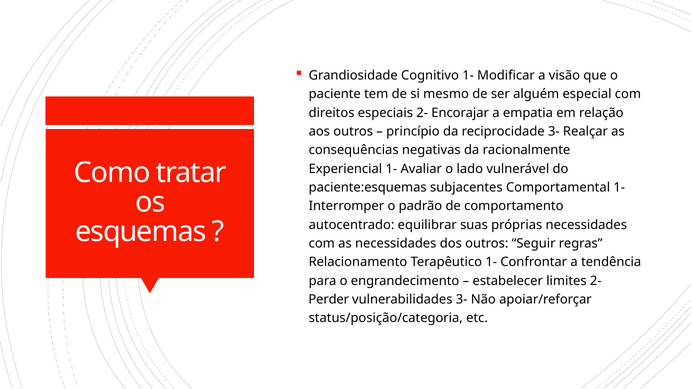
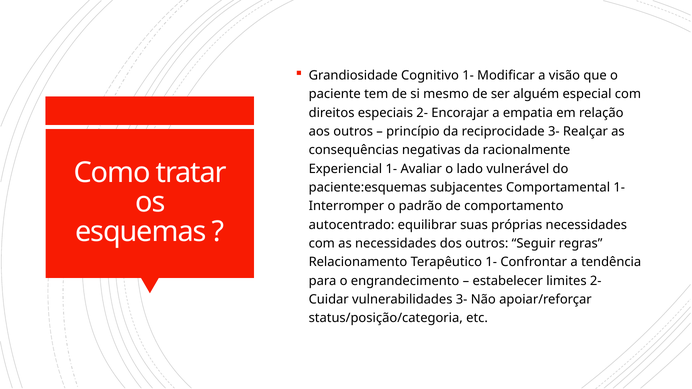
Perder: Perder -> Cuidar (329, 300)
